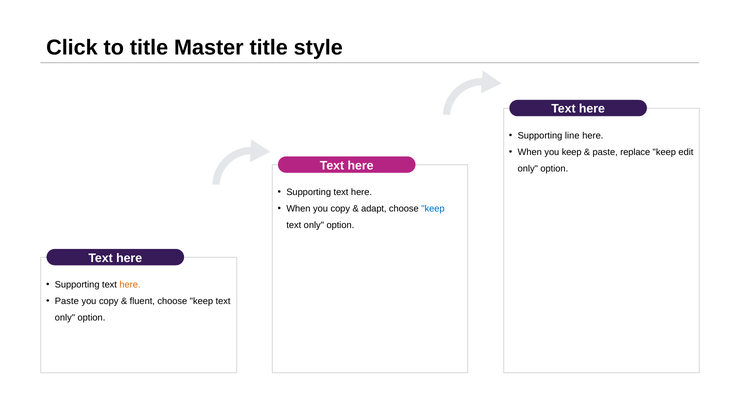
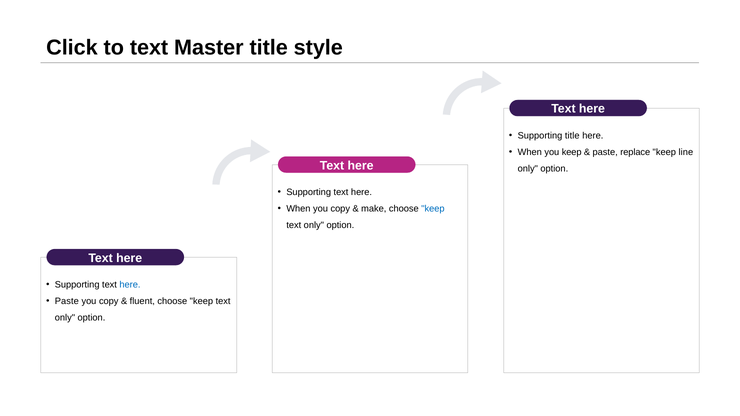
to title: title -> text (149, 48)
Supporting line: line -> title (572, 136)
edit: edit -> line (686, 152)
adapt: adapt -> make (374, 209)
here colour: orange -> blue (130, 285)
